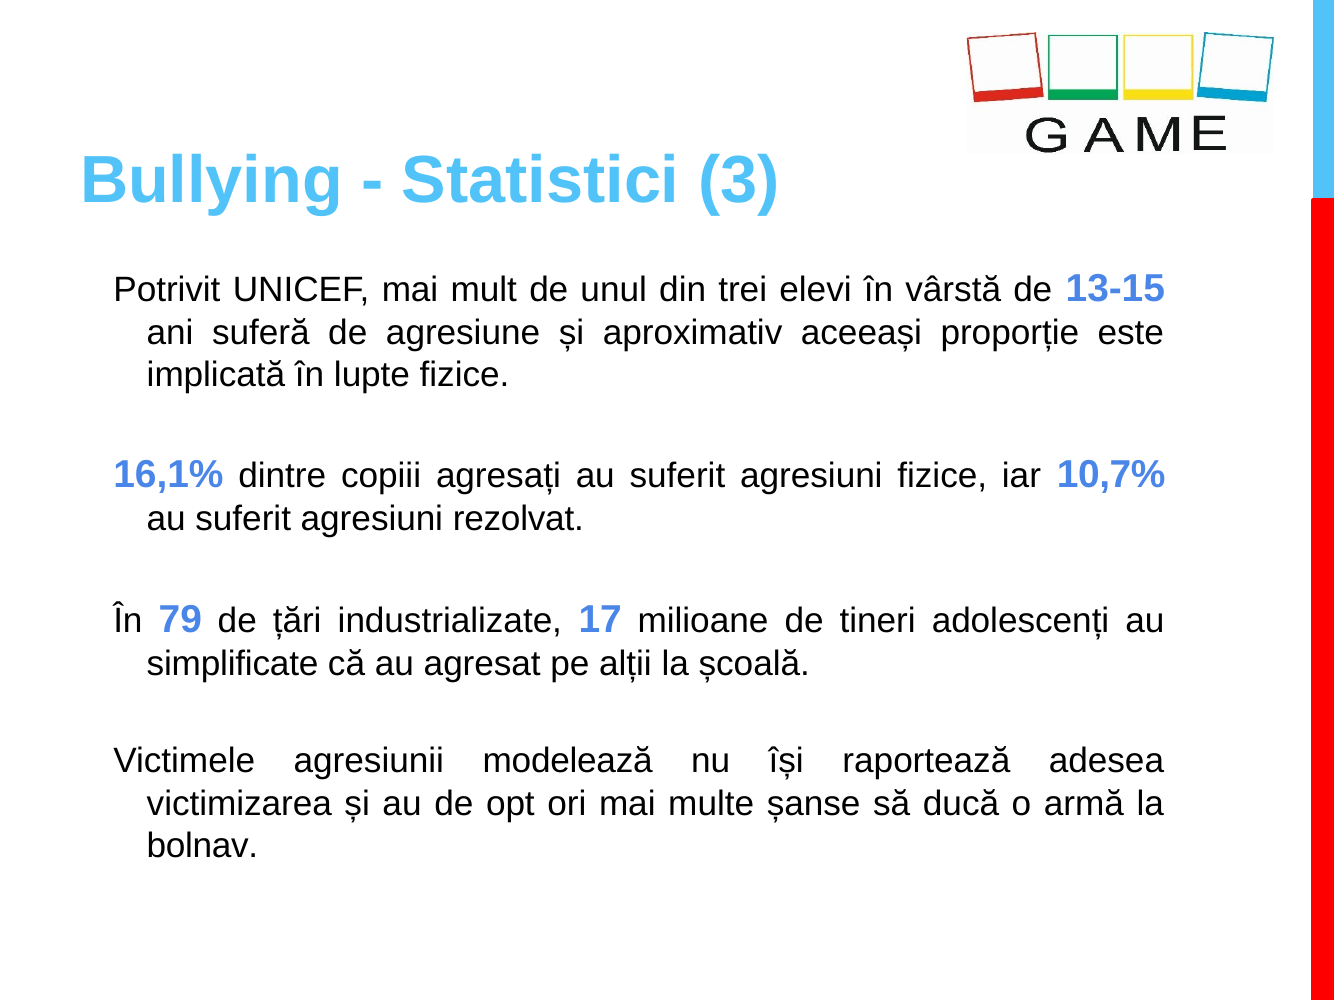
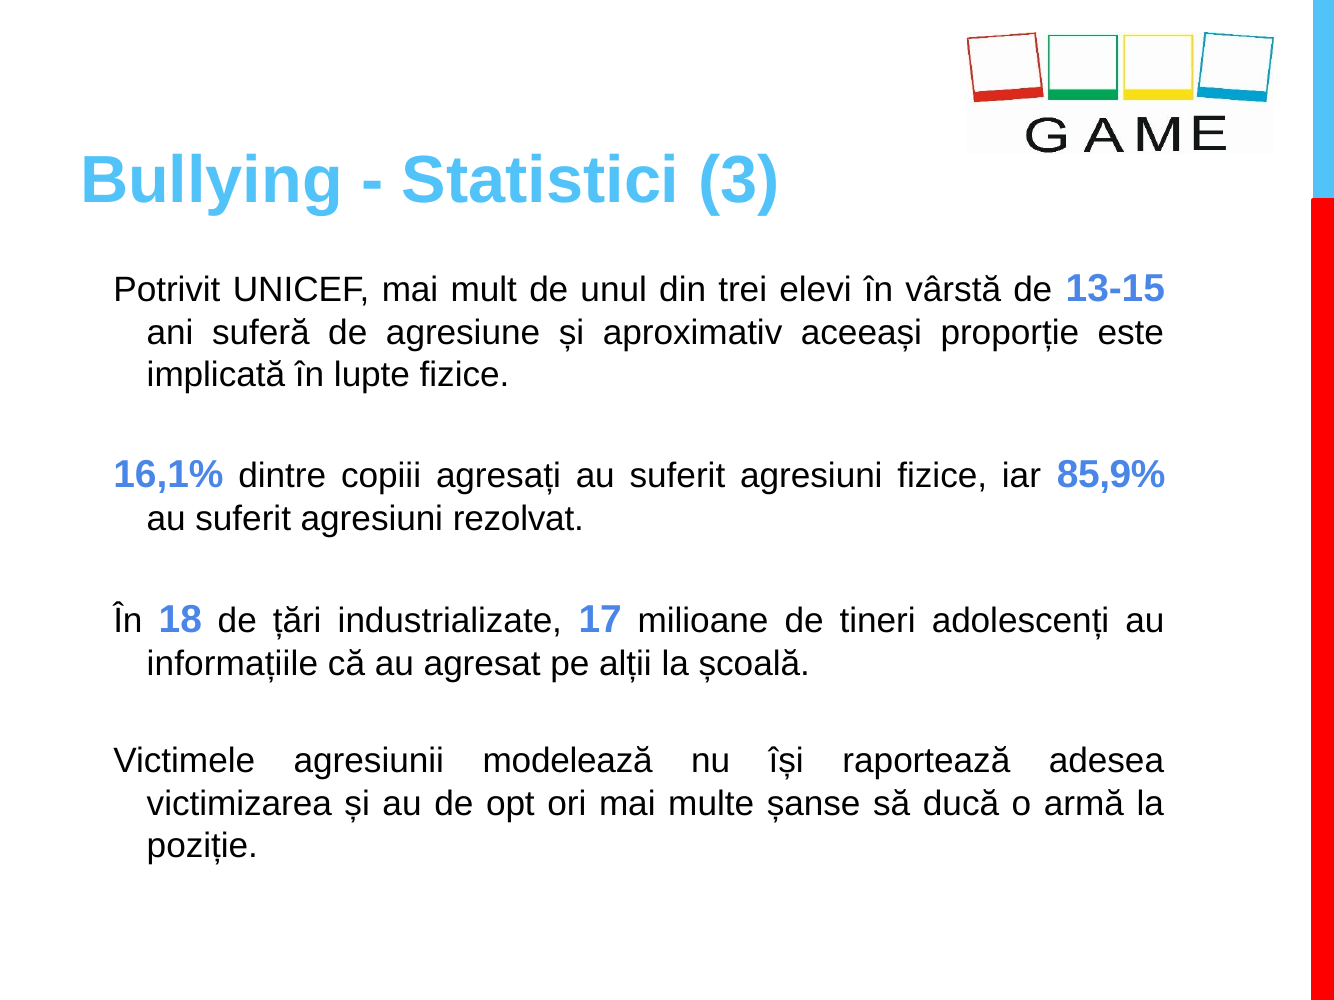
10,7%: 10,7% -> 85,9% (1111, 475)
79: 79 -> 18 (180, 620)
simplificate: simplificate -> informațiile (232, 664)
bolnav: bolnav -> poziție (202, 846)
